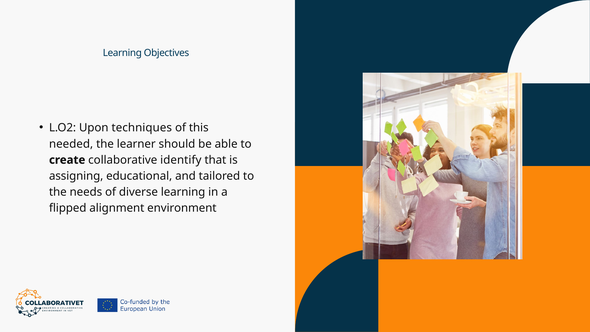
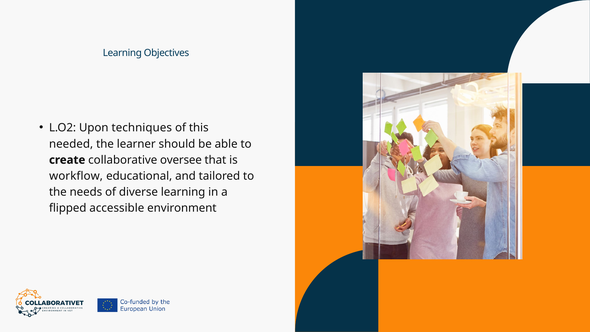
identify: identify -> oversee (181, 160)
assigning: assigning -> workflow (76, 176)
alignment: alignment -> accessible (117, 208)
